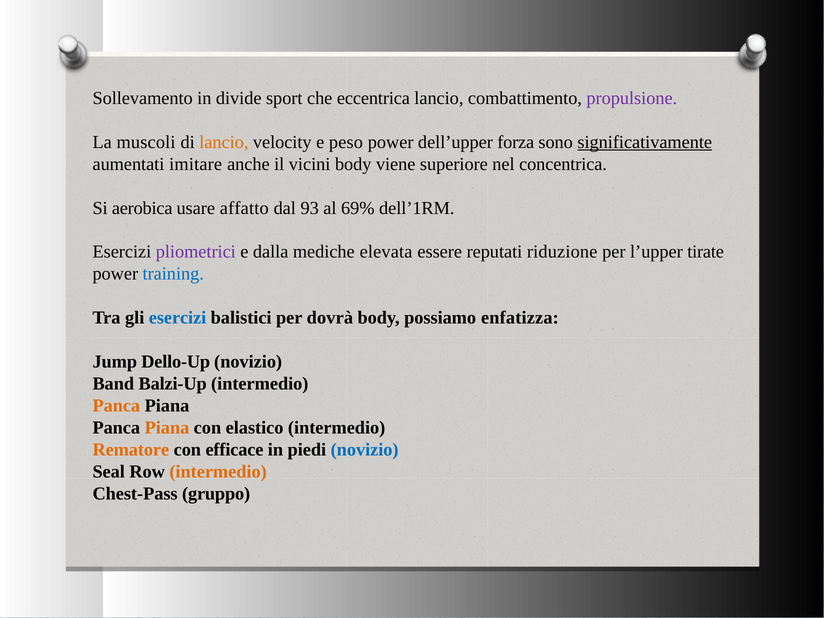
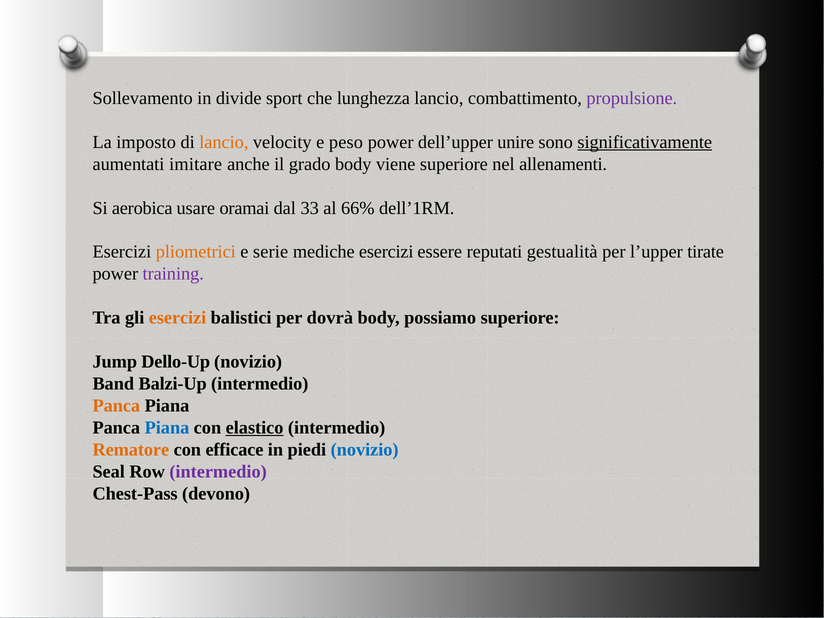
eccentrica: eccentrica -> lunghezza (373, 98)
muscoli: muscoli -> imposto (146, 142)
forza: forza -> unire (516, 142)
vicini: vicini -> grado (310, 164)
concentrica: concentrica -> allenamenti (563, 164)
affatto: affatto -> oramai (244, 208)
93: 93 -> 33 (310, 208)
69%: 69% -> 66% (358, 208)
pliometrici colour: purple -> orange (196, 252)
dalla: dalla -> serie (271, 252)
mediche elevata: elevata -> esercizi (386, 252)
riduzione: riduzione -> gestualità (562, 252)
training colour: blue -> purple (173, 274)
esercizi colour: blue -> orange (178, 318)
possiamo enfatizza: enfatizza -> superiore (520, 318)
Piana colour: orange -> blue (167, 428)
elastico underline: none -> present (255, 428)
intermedio colour: orange -> purple (218, 472)
gruppo: gruppo -> devono (216, 494)
